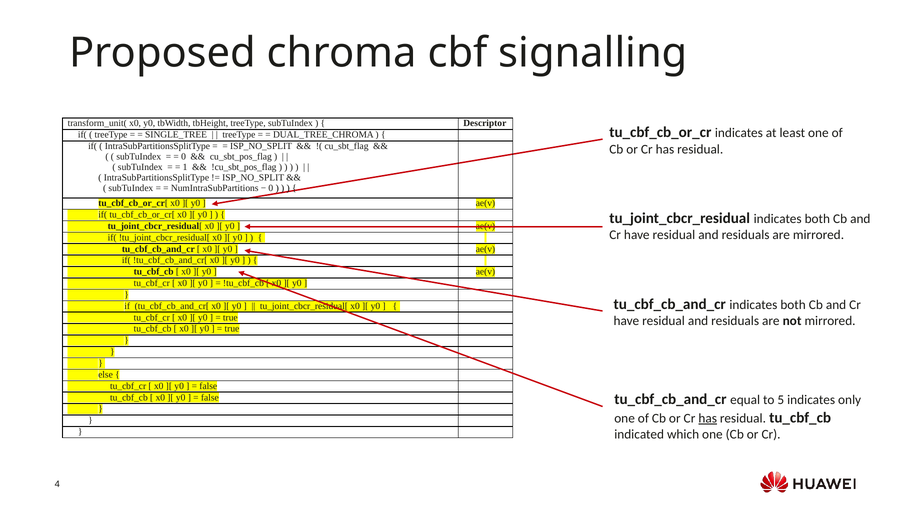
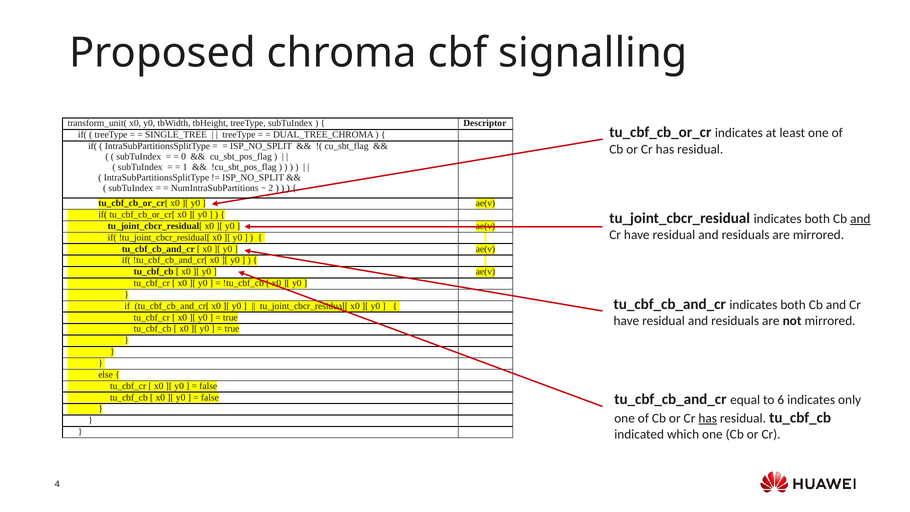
0: 0 -> 2 (271, 188)
and underline: none -> present (860, 219)
5: 5 -> 6 (781, 400)
